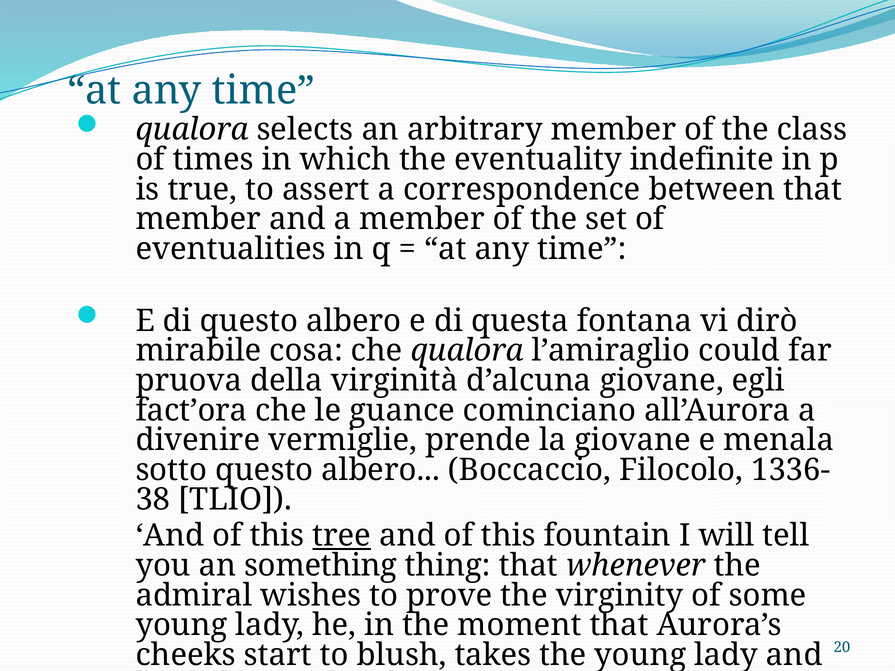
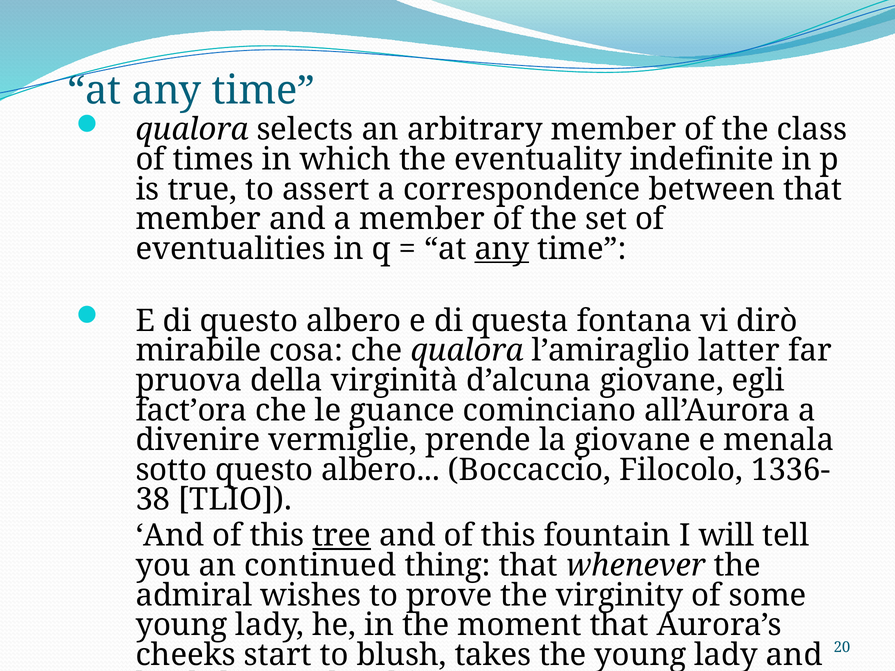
any underline: none -> present (502, 249)
could: could -> latter (739, 351)
something: something -> continued (320, 566)
